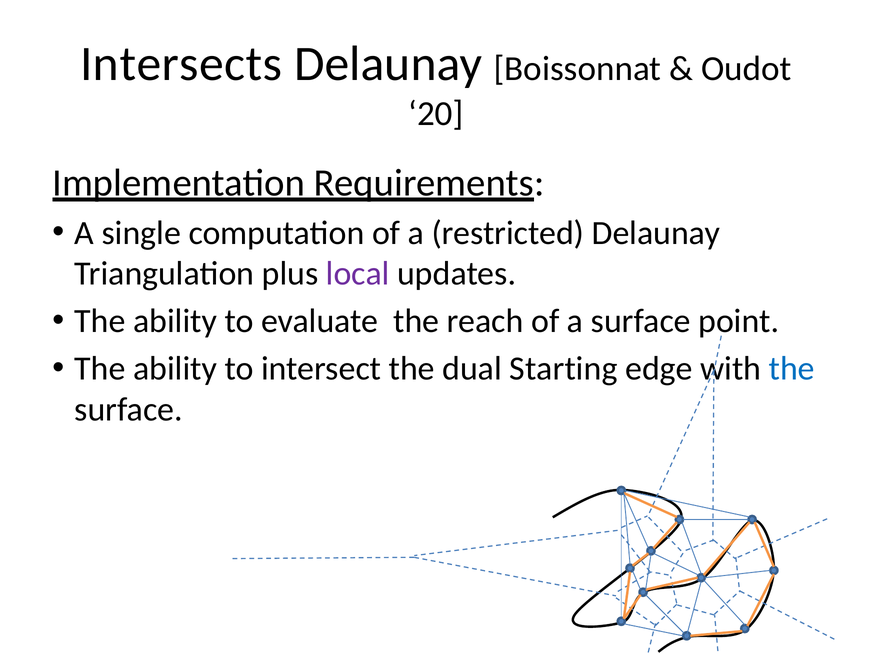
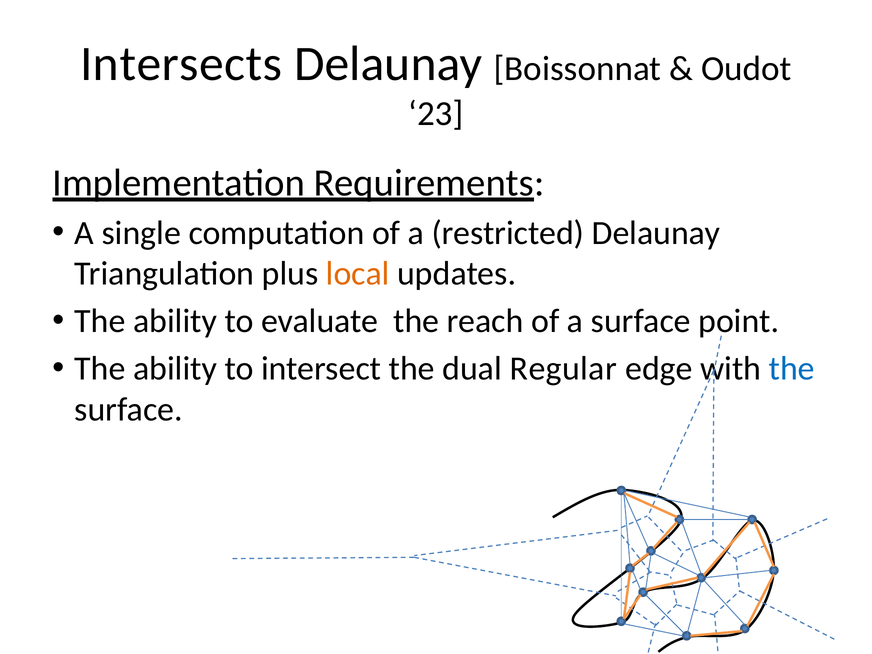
20: 20 -> 23 (436, 114)
local colour: purple -> orange (358, 274)
Starting: Starting -> Regular (563, 369)
